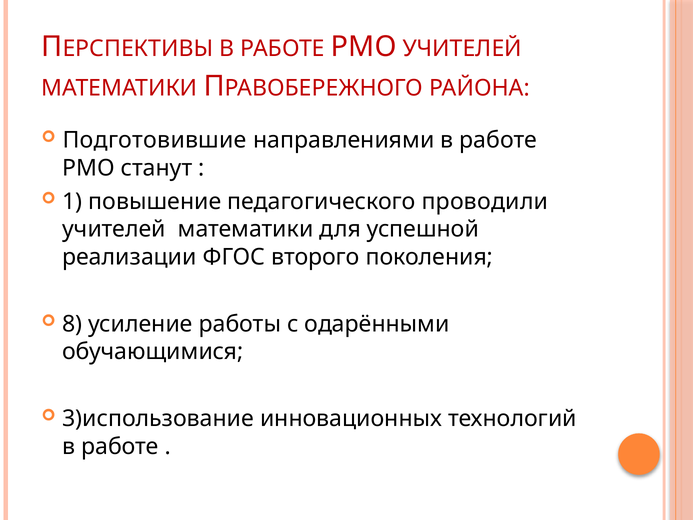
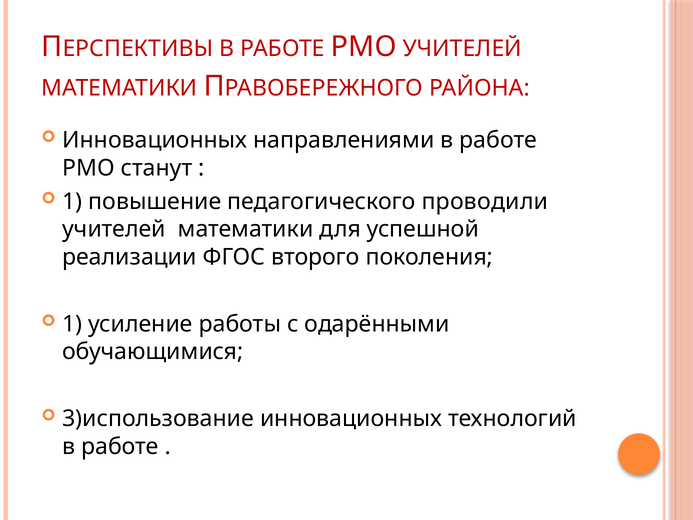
Подготовившие: Подготовившие -> Инновационных (155, 140)
8: 8 -> 1 (72, 324)
